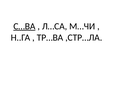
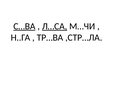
Л…СА underline: none -> present (55, 26)
